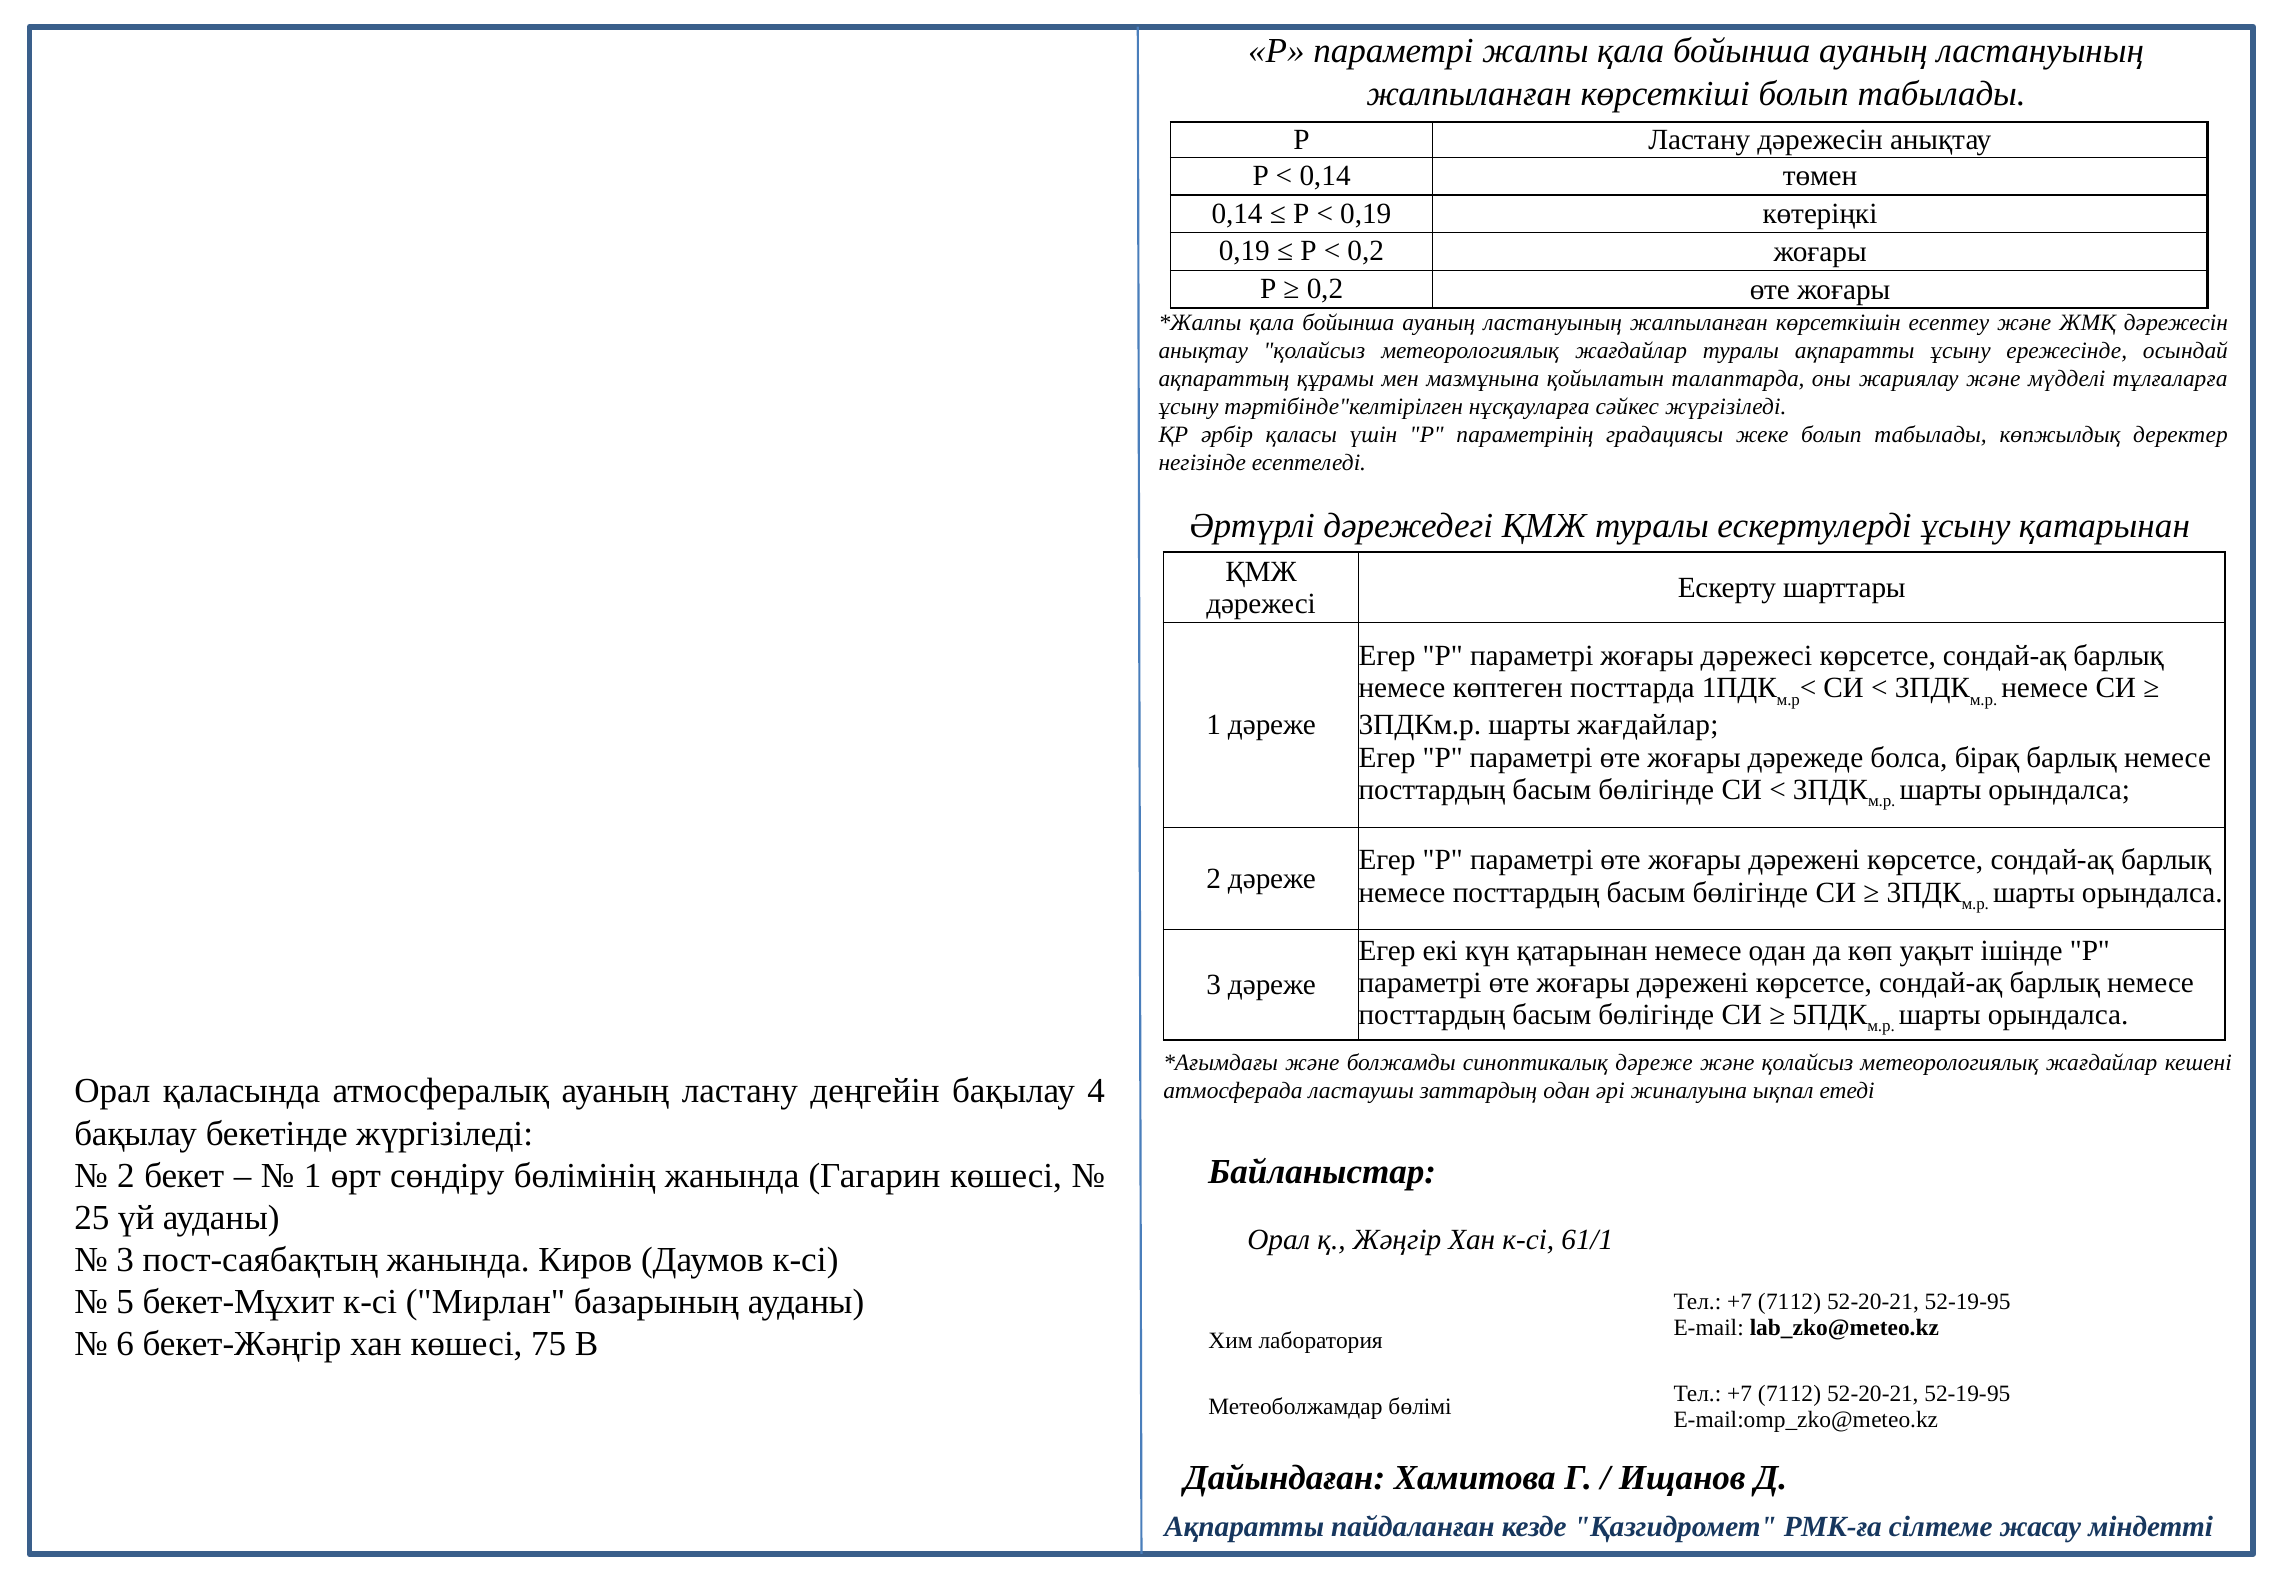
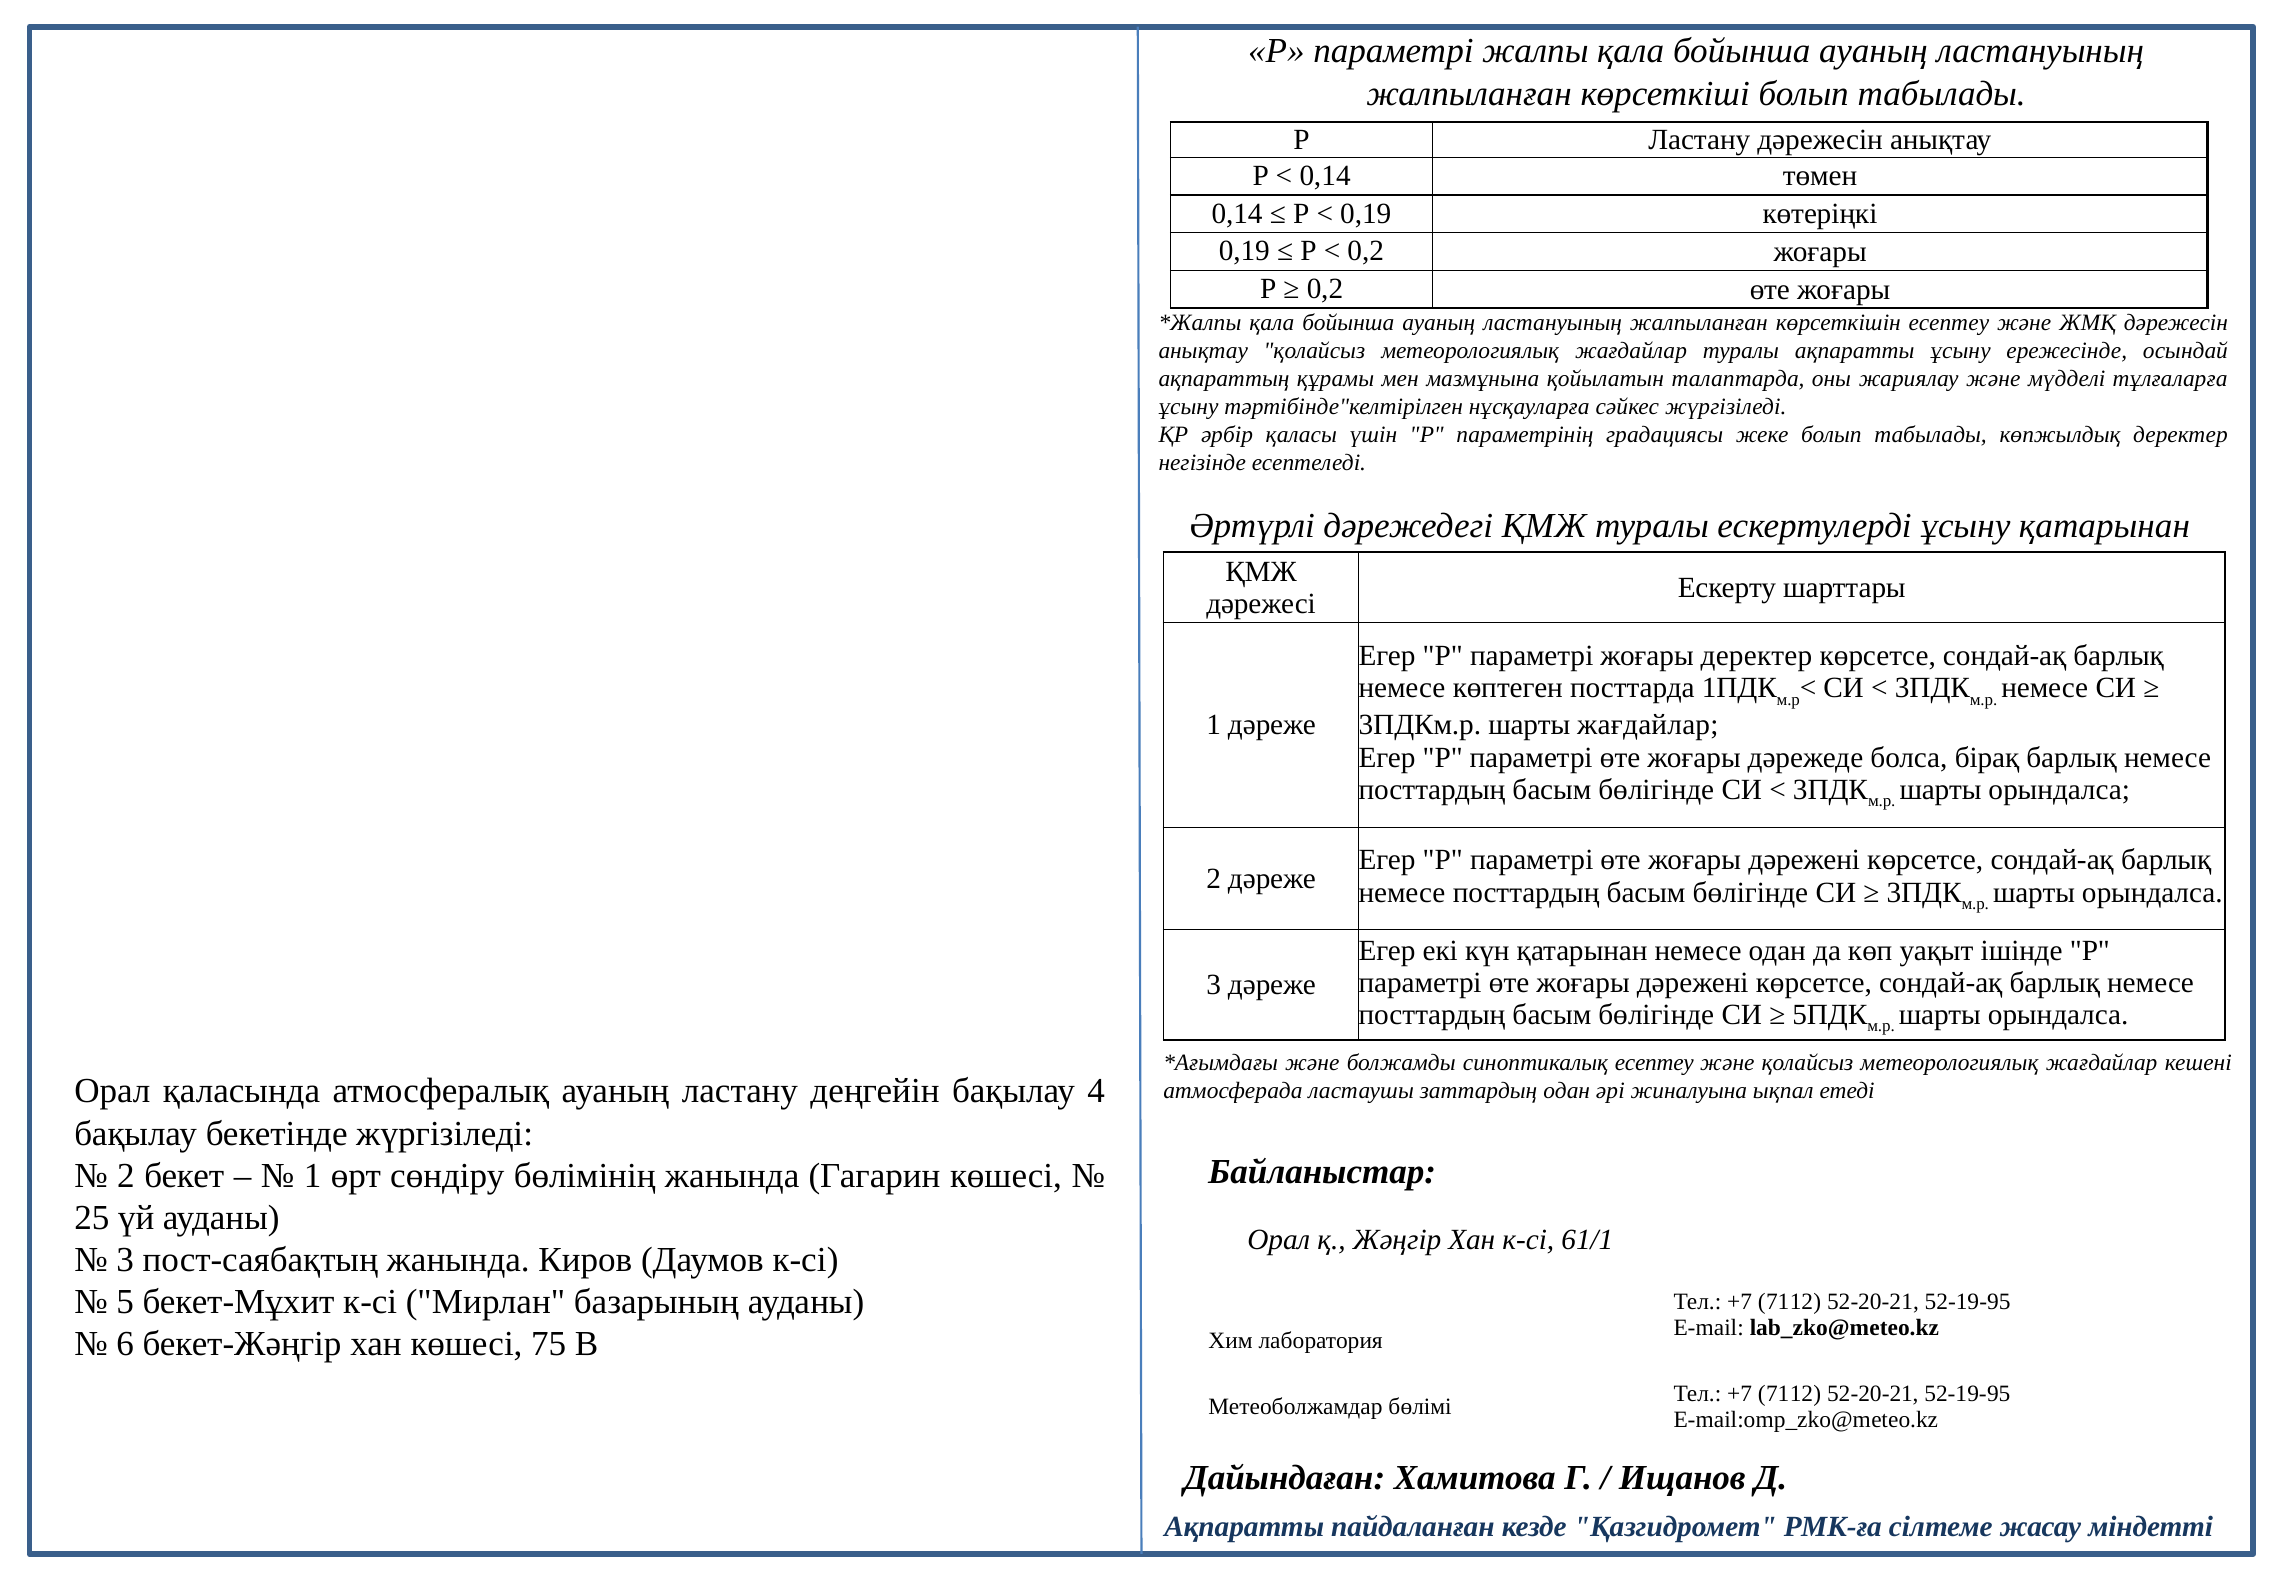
жоғары дәрежесі: дәрежесі -> деректер (1756, 656)
синоптикалық дәреже: дәреже -> есептеу (1654, 1063)
